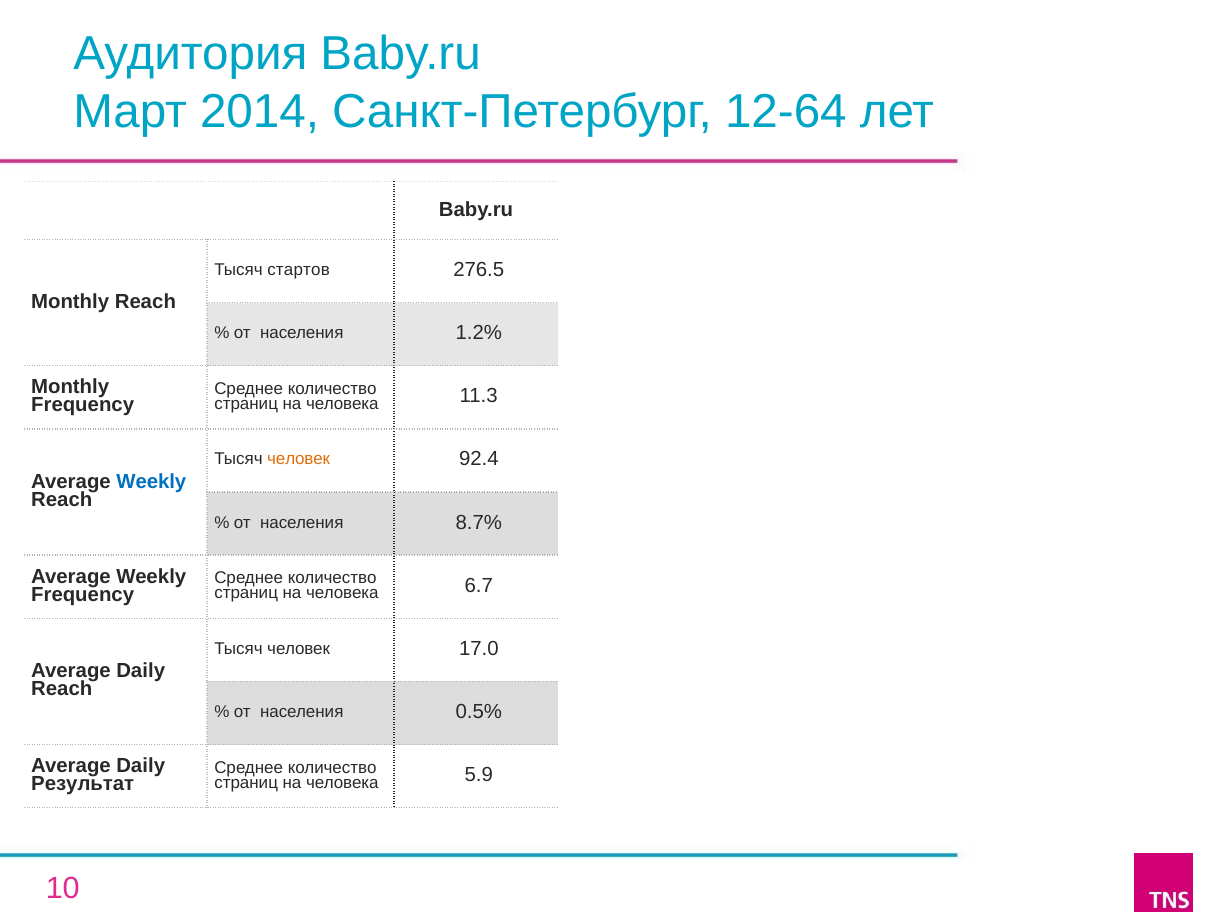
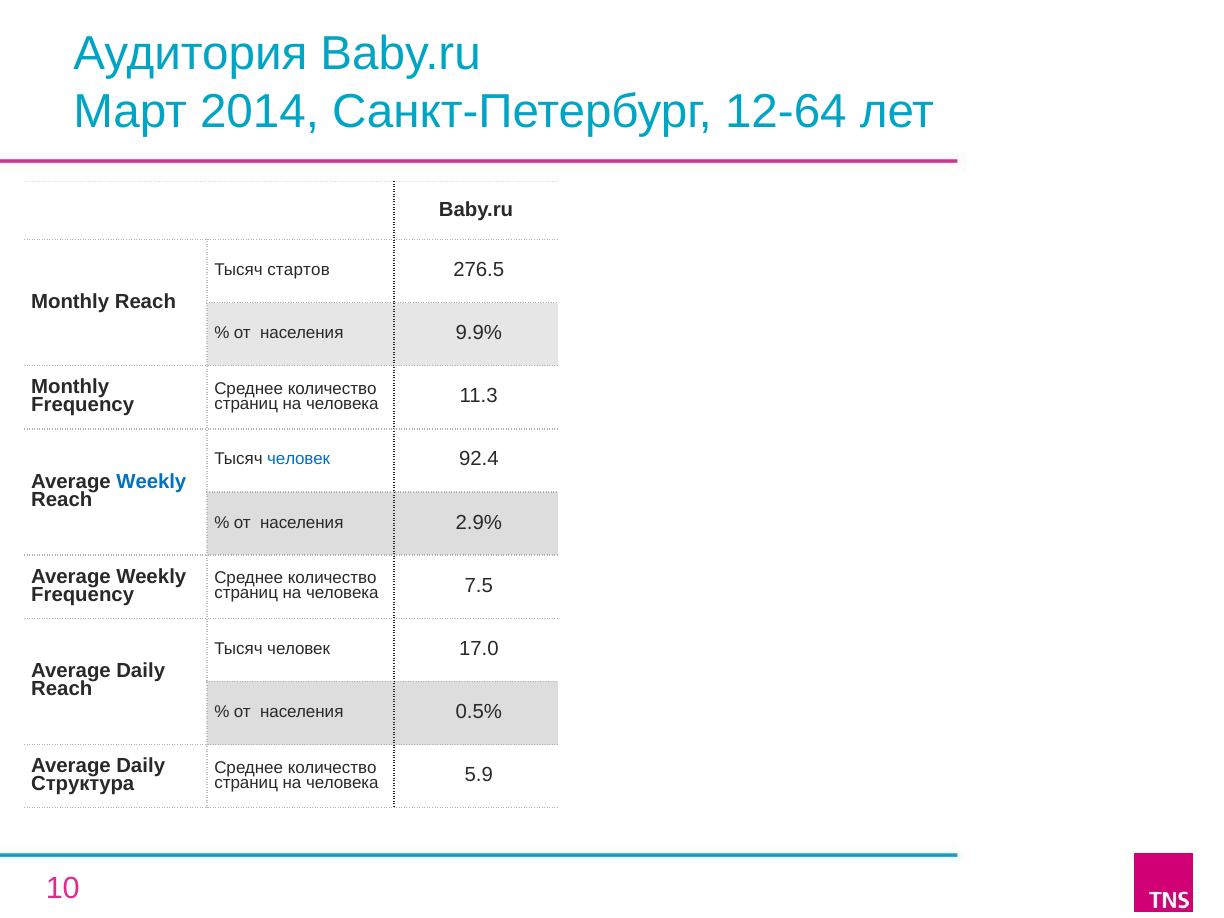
1.2%: 1.2% -> 9.9% (479, 333)
человек colour: orange -> blue (299, 459)
8.7%: 8.7% -> 2.9% (479, 522)
6.7: 6.7 -> 7.5 (479, 585)
Результат: Результат -> Структура (83, 784)
